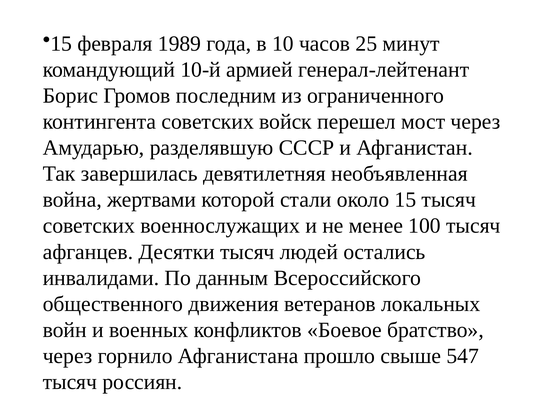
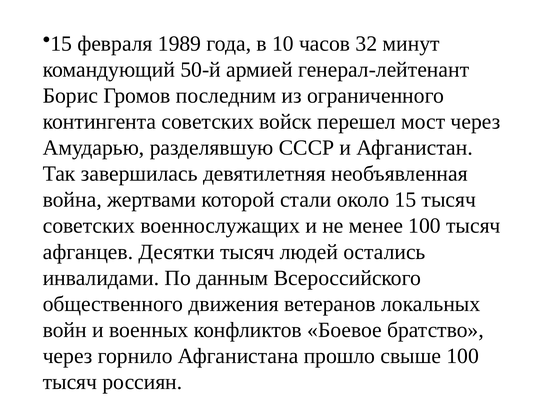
25: 25 -> 32 (366, 44)
10-й: 10-й -> 50-й (201, 70)
свыше 547: 547 -> 100 (463, 356)
